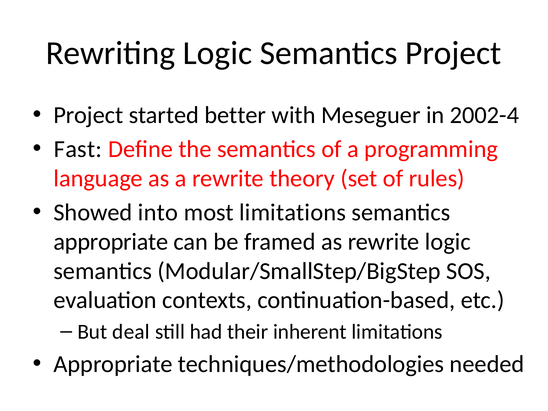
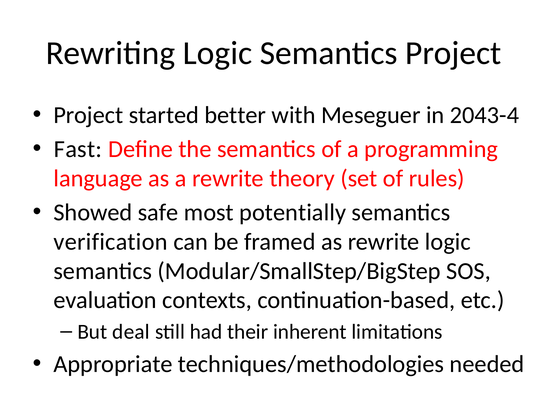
2002-4: 2002-4 -> 2043-4 (485, 115)
into: into -> safe (158, 212)
most limitations: limitations -> potentially (293, 212)
appropriate: appropriate -> verification (111, 242)
